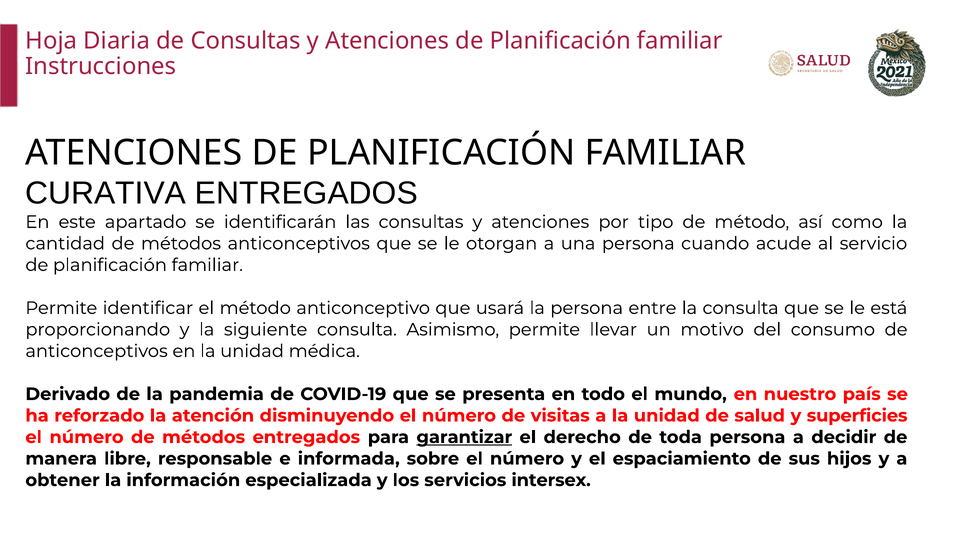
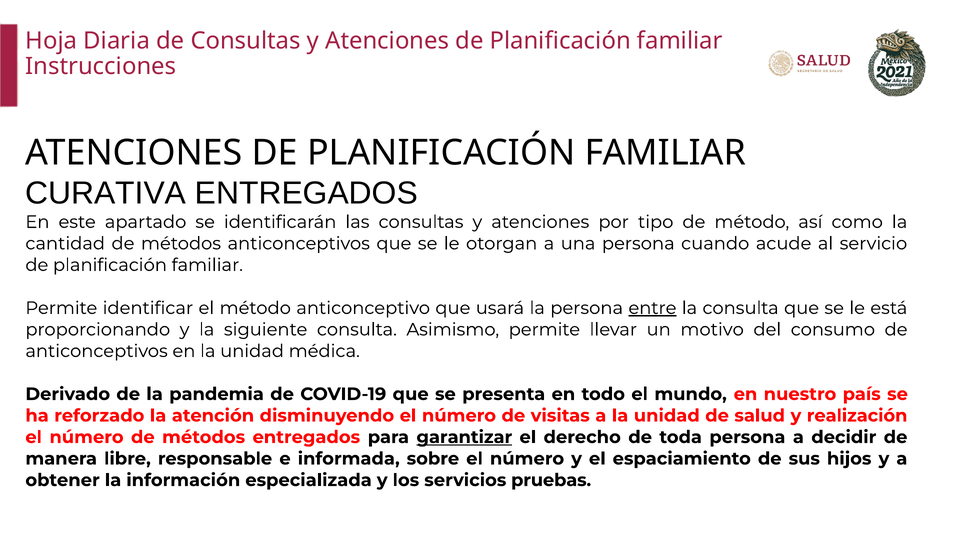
entre underline: none -> present (652, 308)
superficies: superficies -> realización (857, 415)
intersex: intersex -> pruebas (551, 480)
